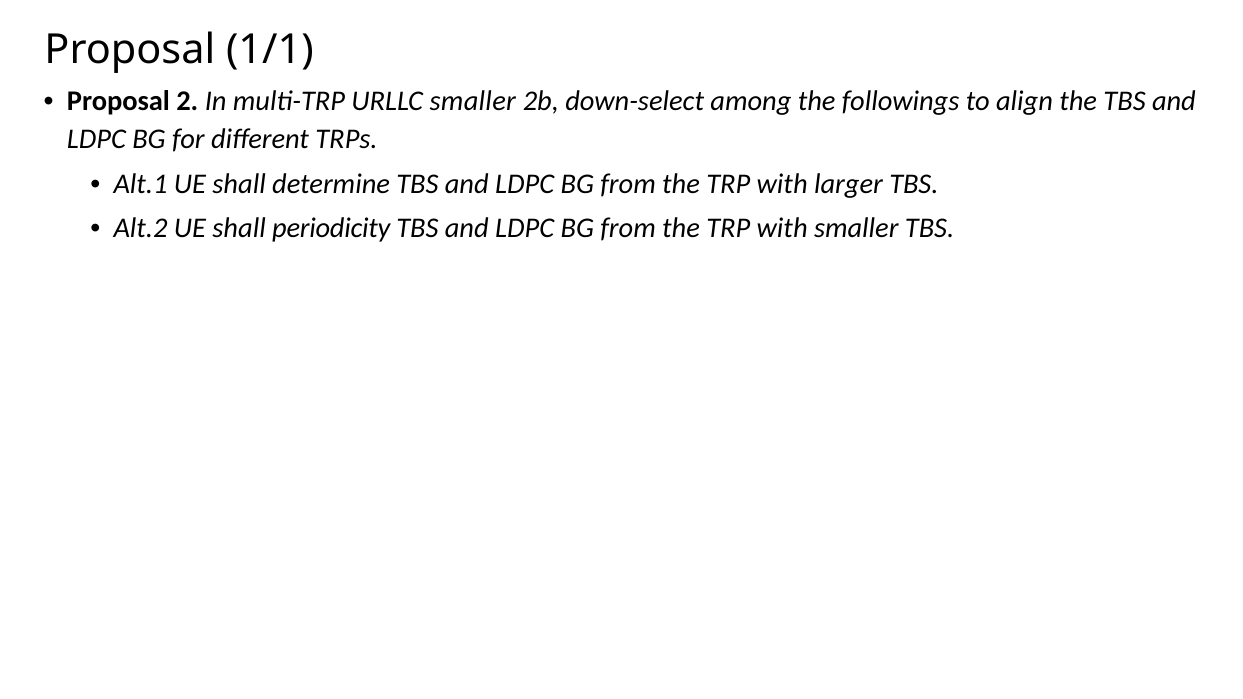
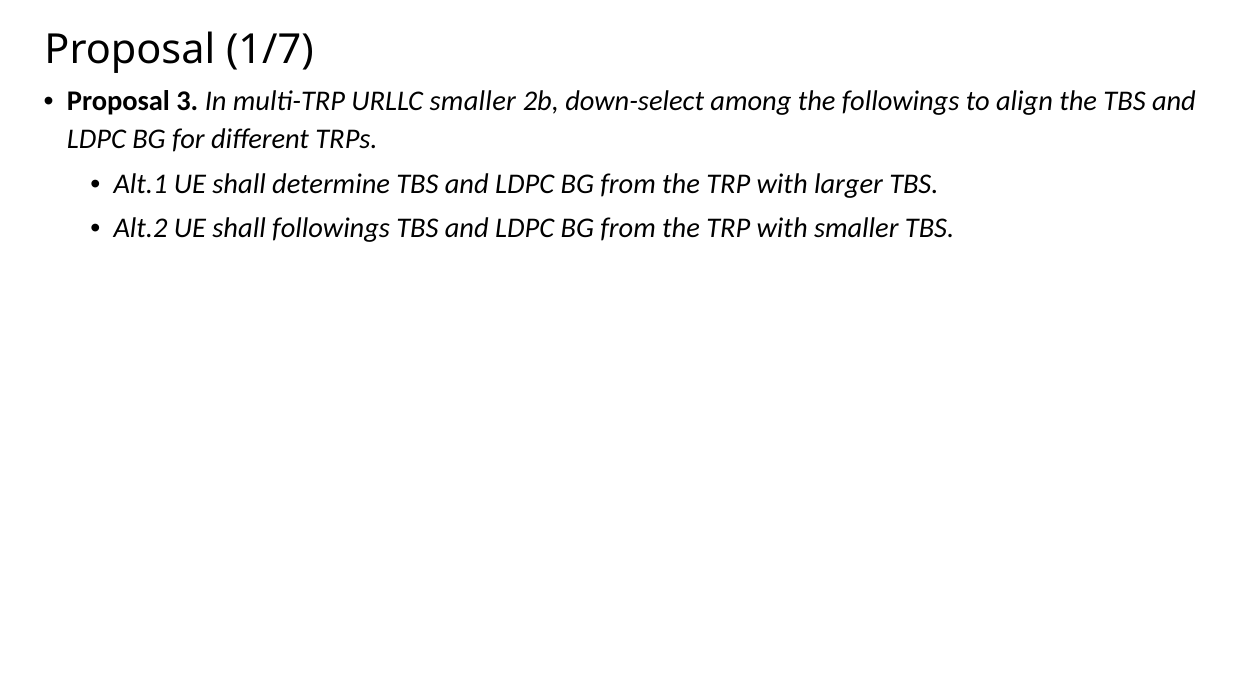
1/1: 1/1 -> 1/7 (270, 50)
2: 2 -> 3 (187, 101)
shall periodicity: periodicity -> followings (331, 228)
